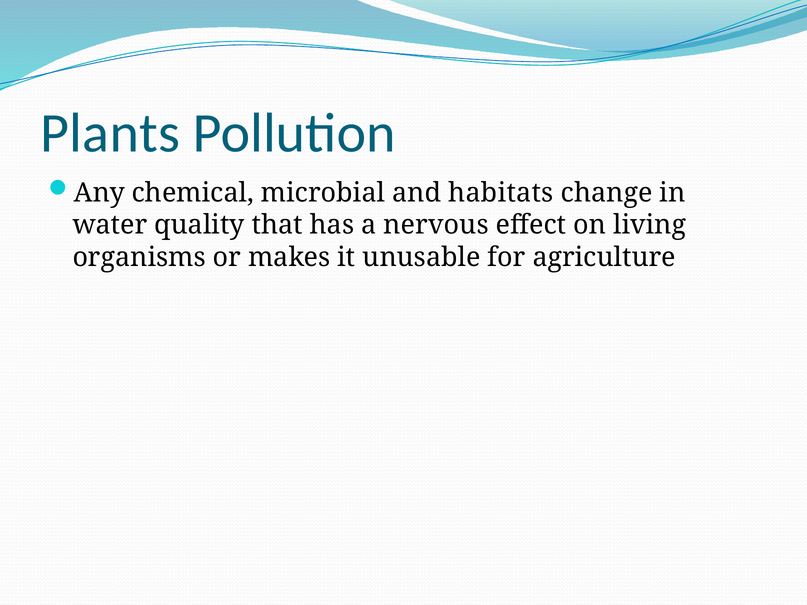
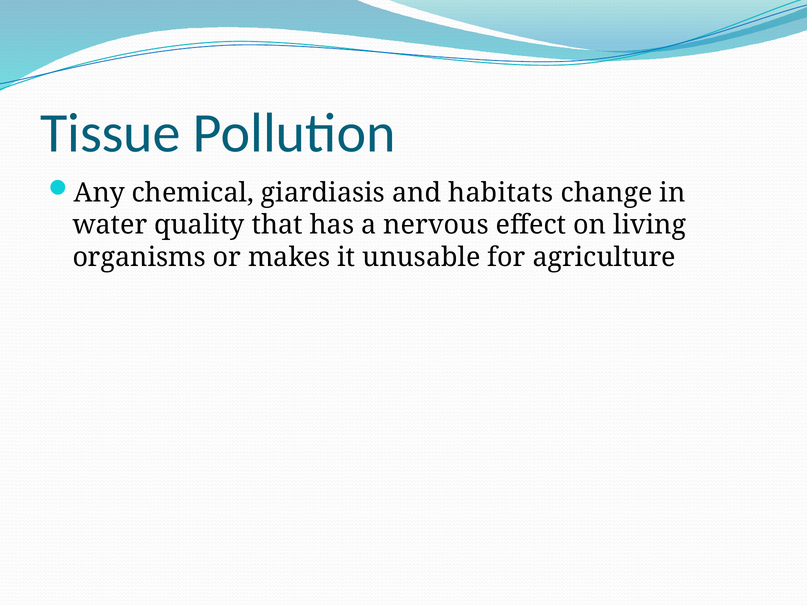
Plants: Plants -> Tissue (110, 133)
microbial: microbial -> giardiasis (323, 193)
